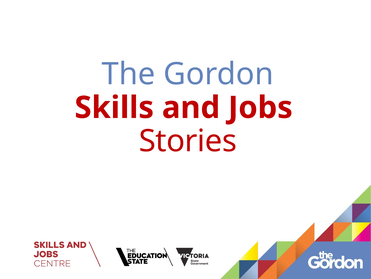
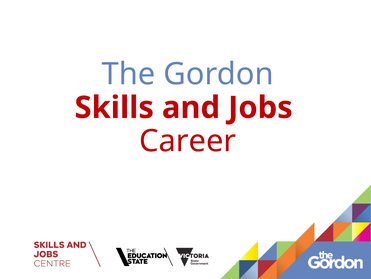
Stories: Stories -> Career (188, 141)
